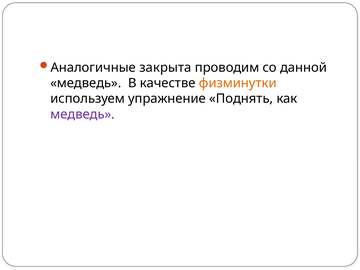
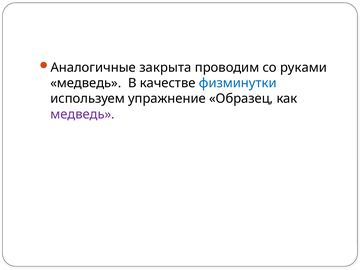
данной: данной -> руками (303, 67)
физминутки colour: orange -> blue (238, 83)
Поднять: Поднять -> Образец (241, 99)
